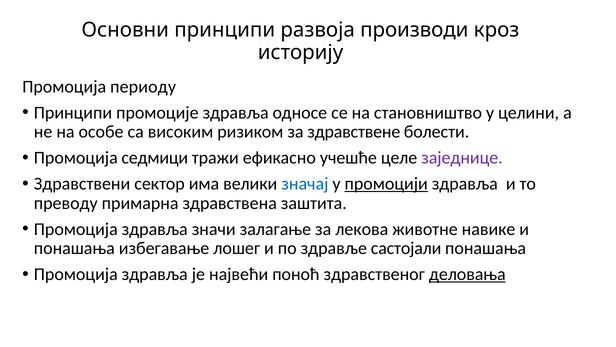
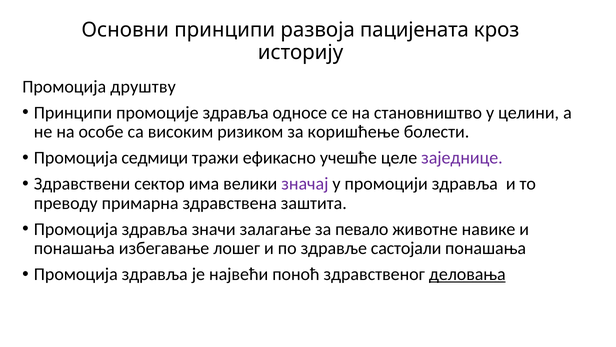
производи: производи -> пацијената (414, 30)
периоду: периоду -> друштву (143, 87)
здравствене: здравствене -> коришћење (354, 132)
значај colour: blue -> purple (305, 184)
промоцији underline: present -> none (386, 184)
лекова: лекова -> певало (362, 229)
